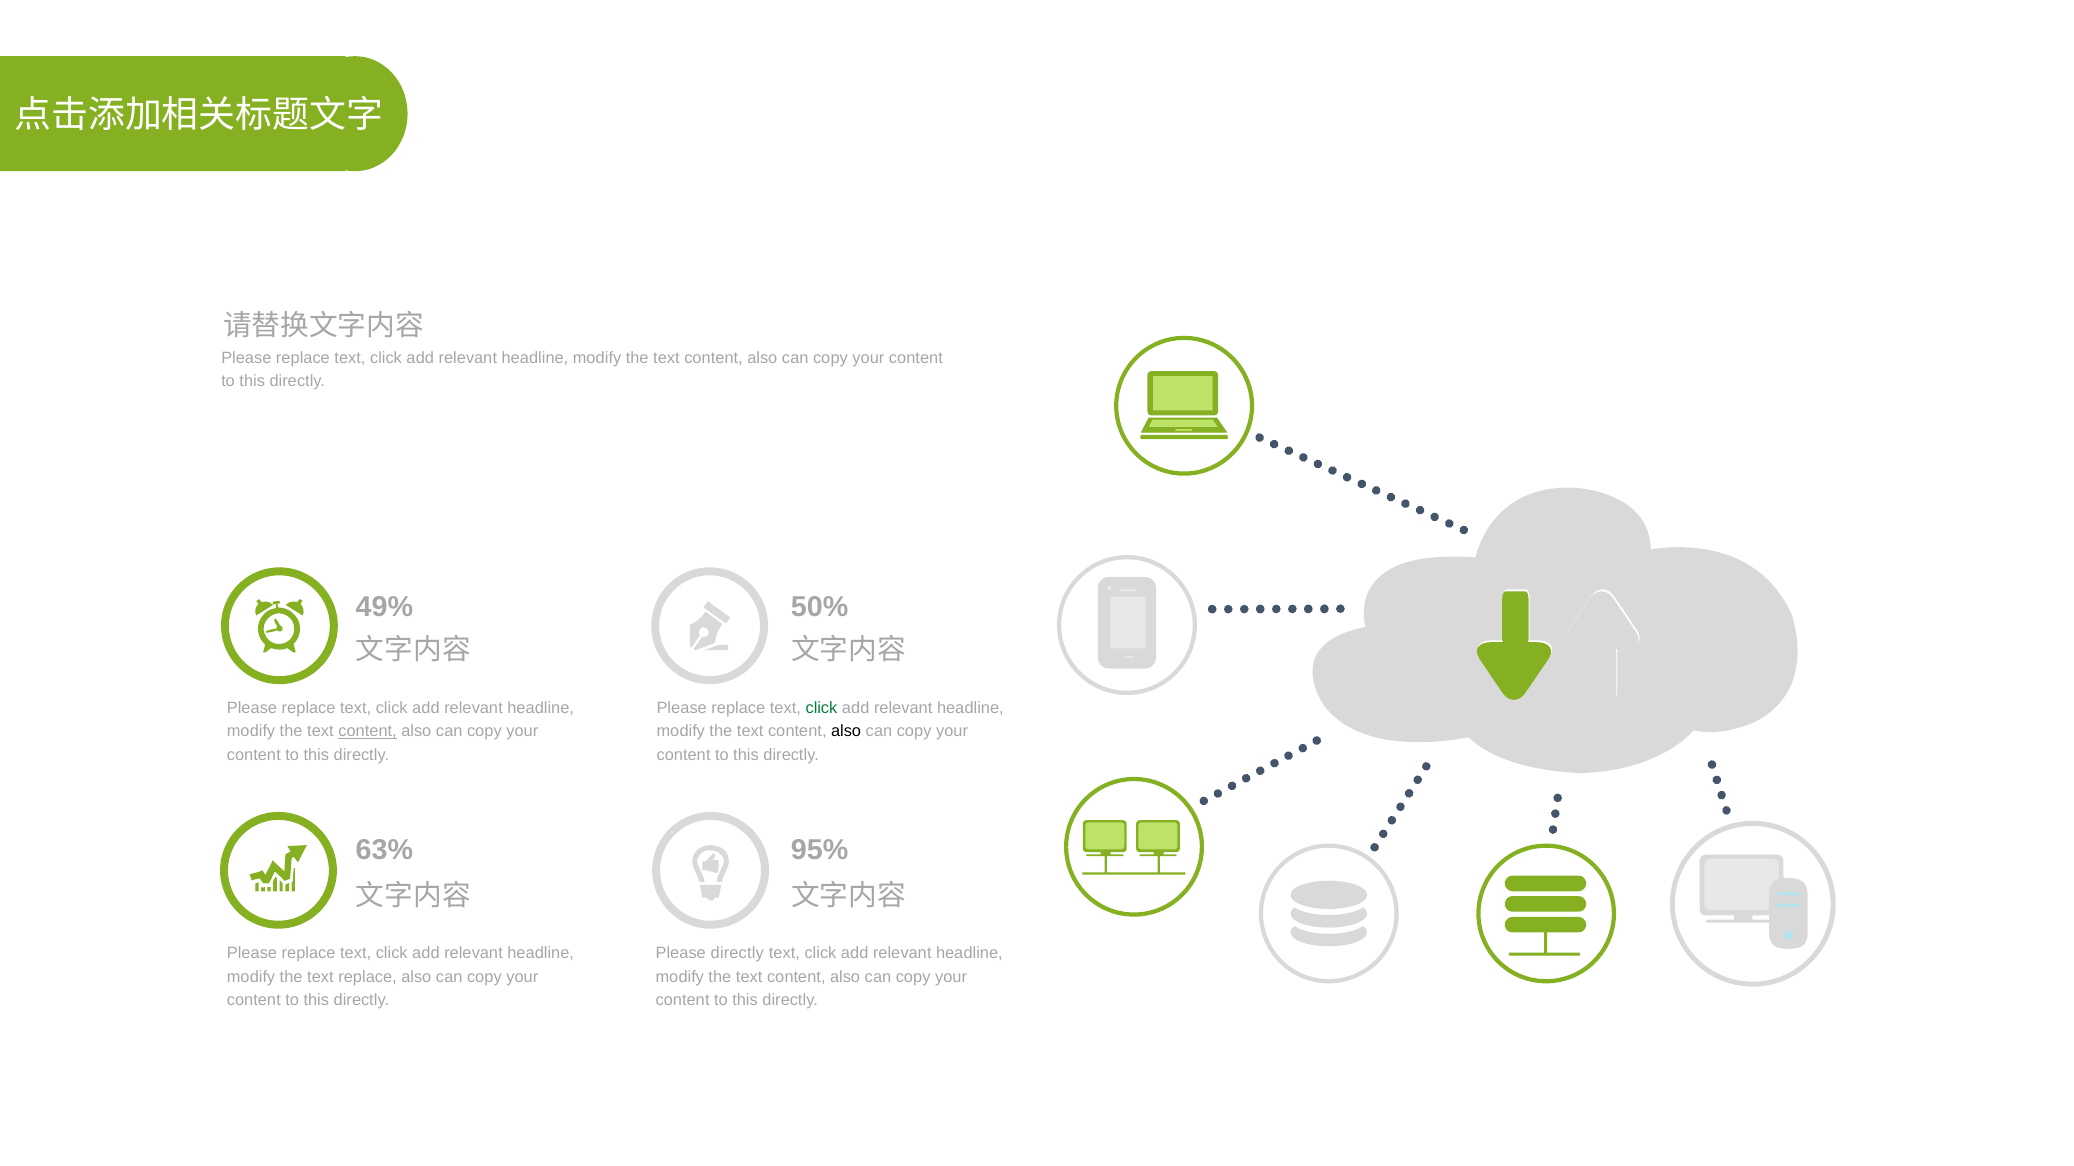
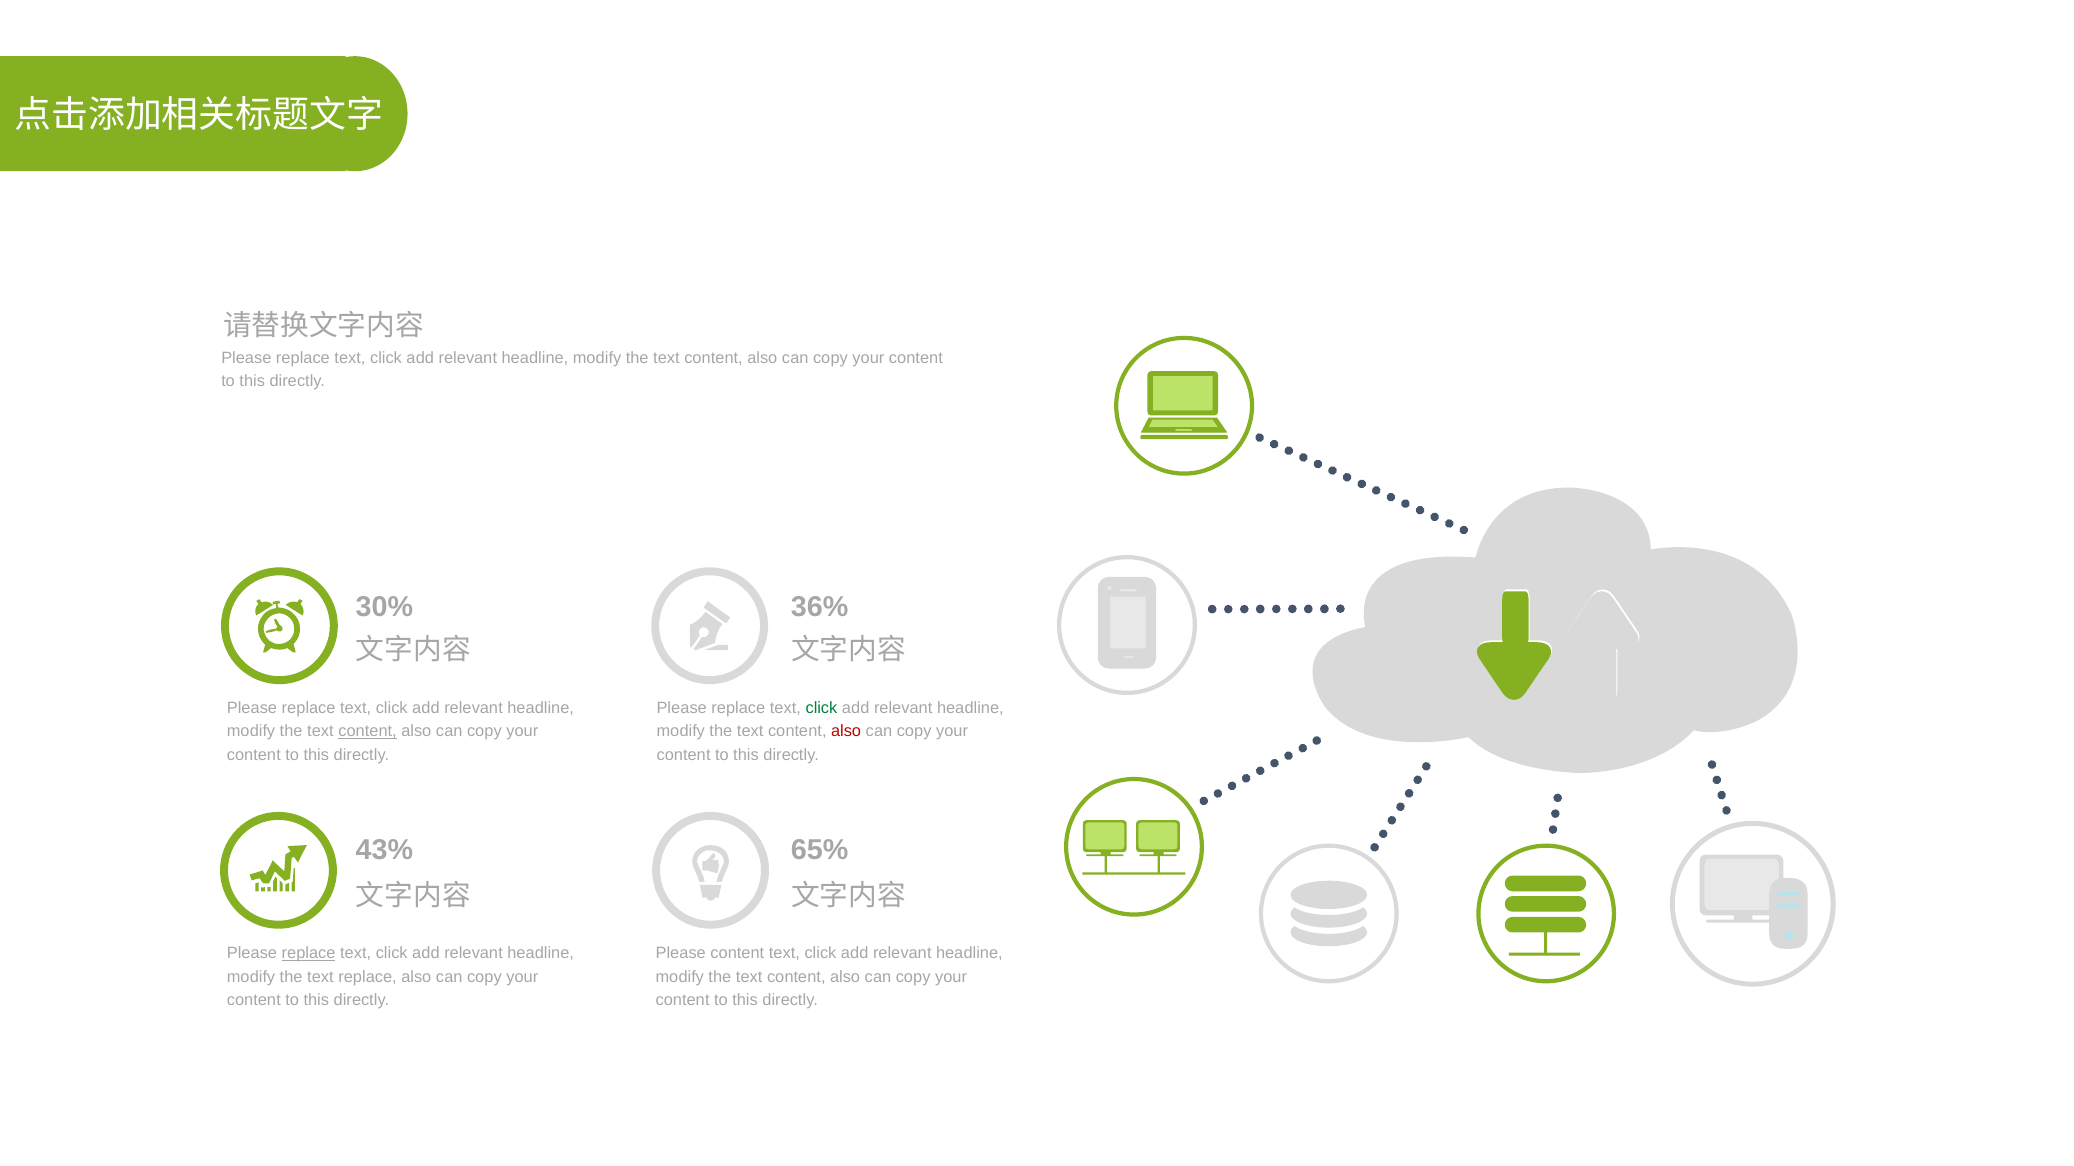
49%: 49% -> 30% (384, 607)
50%: 50% -> 36% (820, 607)
also colour: black -> red (846, 732)
63%: 63% -> 43% (384, 851)
95%: 95% -> 65% (820, 851)
replace underline: none -> present (309, 954)
Please directly: directly -> content (737, 954)
